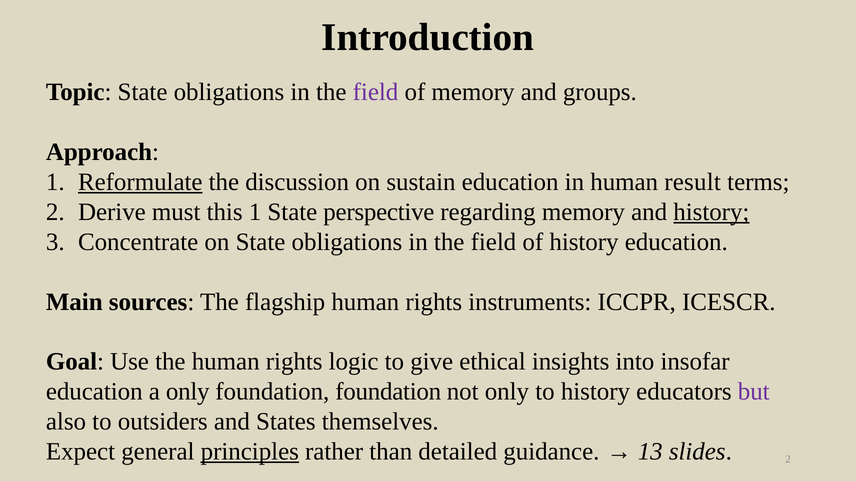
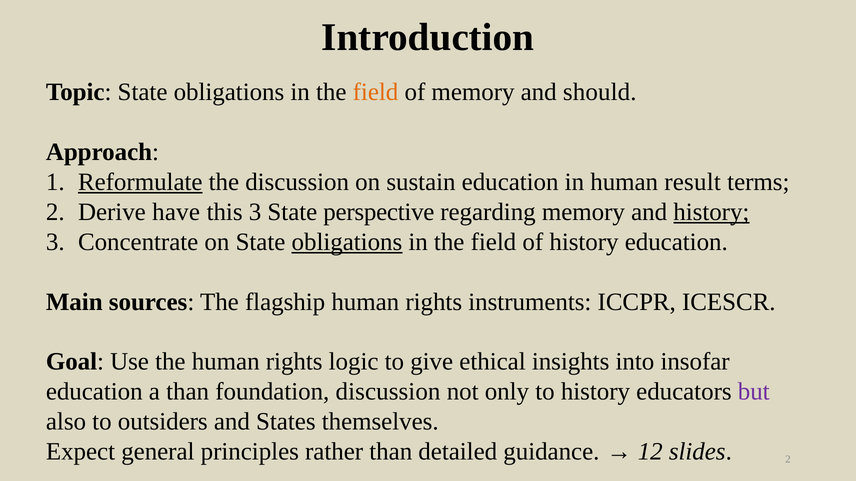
field colour: purple -> orange (376, 92)
groups: groups -> should (600, 92)
must: must -> have (176, 212)
this 1: 1 -> 3 (255, 212)
obligations underline: none -> present (347, 242)
a only: only -> than (188, 392)
foundation foundation: foundation -> discussion (388, 392)
principles underline: present -> none (250, 452)
13: 13 -> 12 (650, 452)
